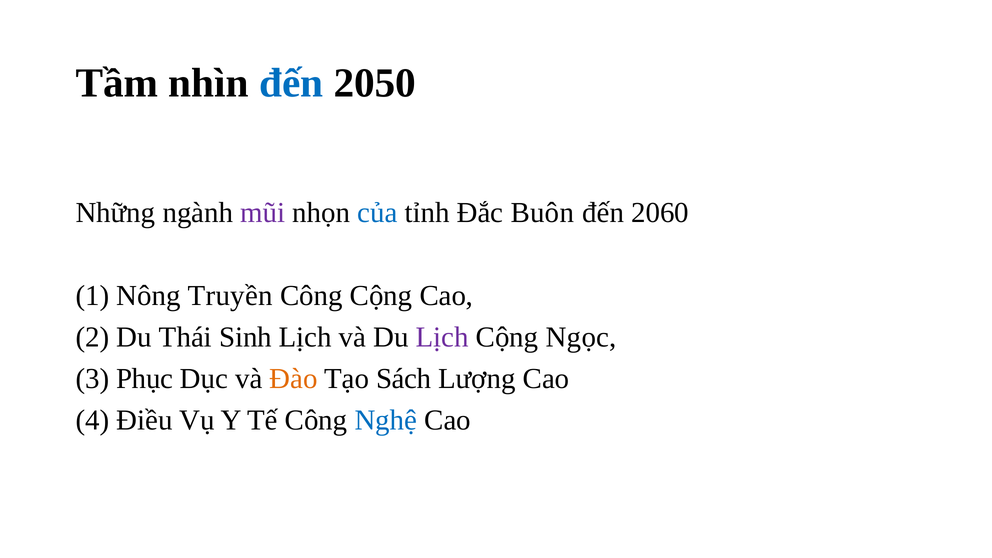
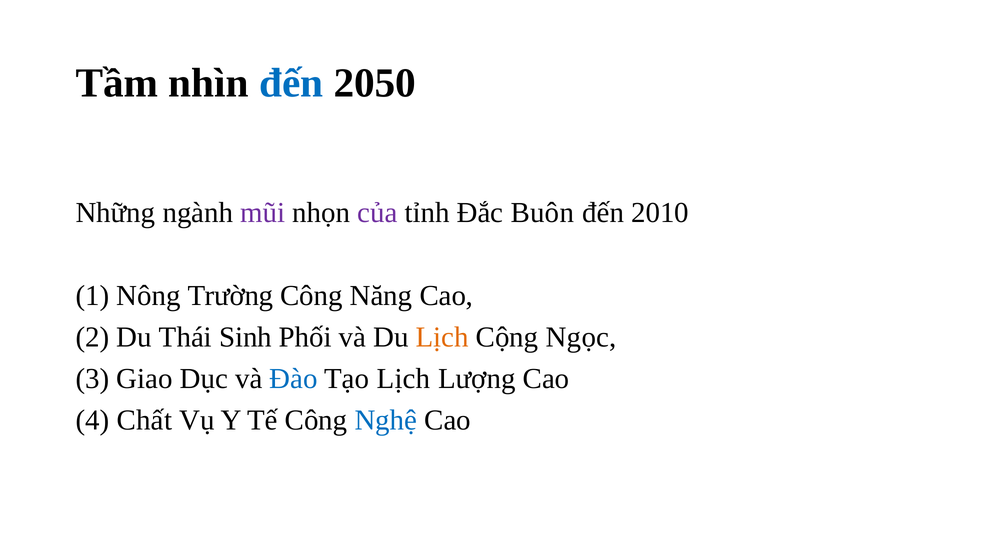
của colour: blue -> purple (377, 213)
2060: 2060 -> 2010 (660, 213)
Truyền: Truyền -> Trường (230, 296)
Công Cộng: Cộng -> Năng (381, 296)
Sinh Lịch: Lịch -> Phối (305, 337)
Lịch colour: purple -> orange (442, 337)
Phục: Phục -> Giao (144, 379)
Đào colour: orange -> blue (294, 379)
Tạo Sách: Sách -> Lịch (404, 379)
Điều: Điều -> Chất (144, 420)
